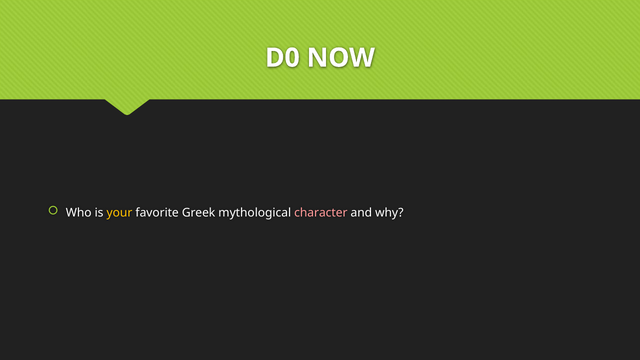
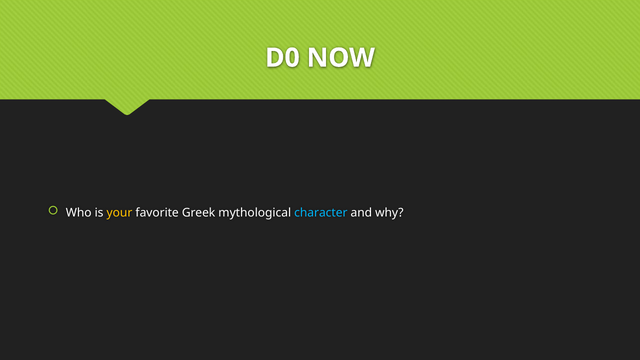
character colour: pink -> light blue (321, 213)
